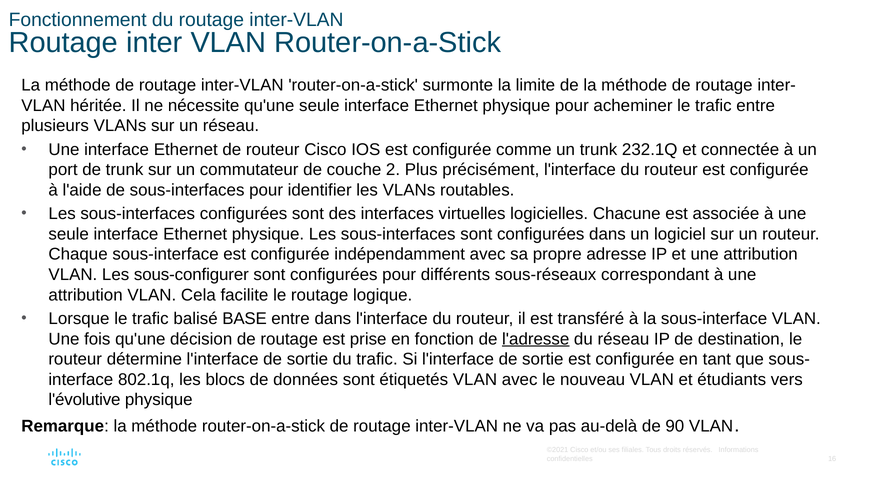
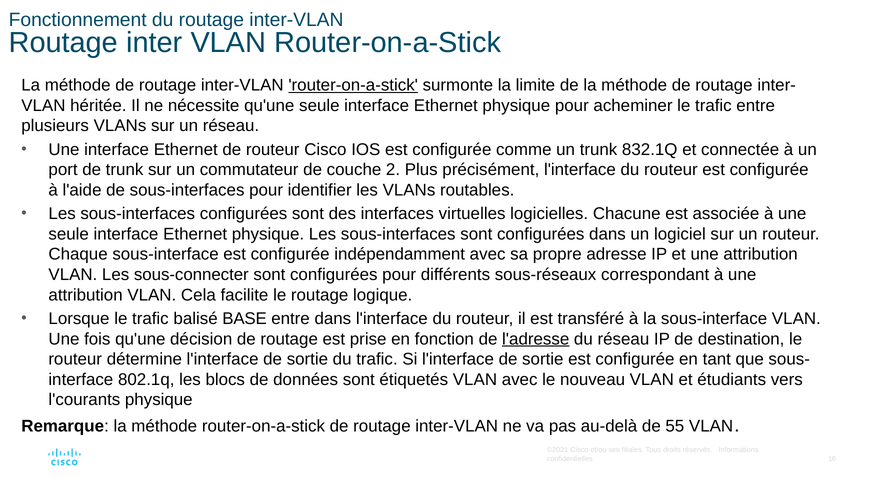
router-on-a-stick underline: none -> present (353, 85)
232.1Q: 232.1Q -> 832.1Q (650, 149)
sous-configurer: sous-configurer -> sous-connecter (191, 275)
l'évolutive: l'évolutive -> l'courants (84, 400)
90: 90 -> 55 (675, 426)
